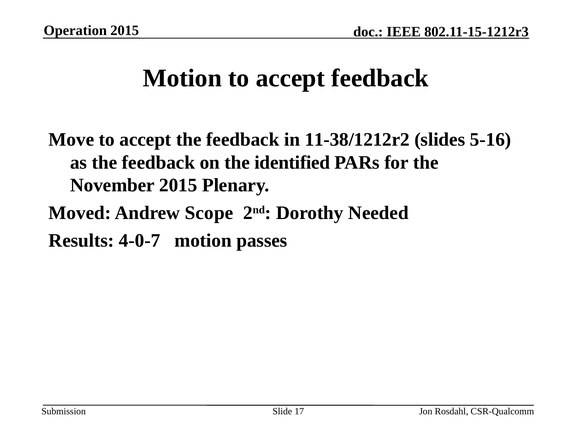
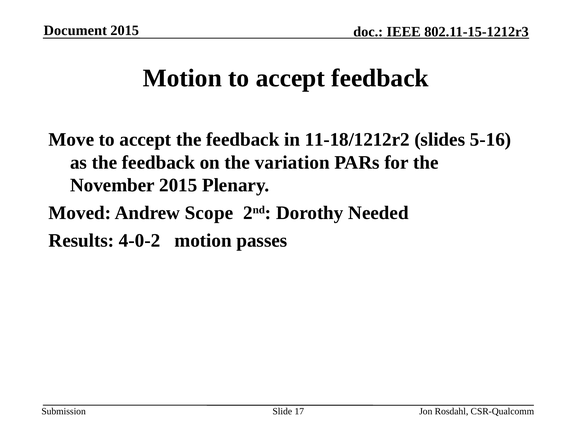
Operation: Operation -> Document (75, 30)
11-38/1212r2: 11-38/1212r2 -> 11-18/1212r2 (357, 140)
identified: identified -> variation (292, 162)
4-0-7: 4-0-7 -> 4-0-2 (140, 241)
